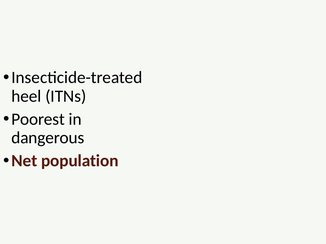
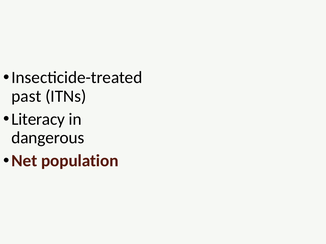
heel: heel -> past (26, 96)
Poorest: Poorest -> Literacy (38, 119)
